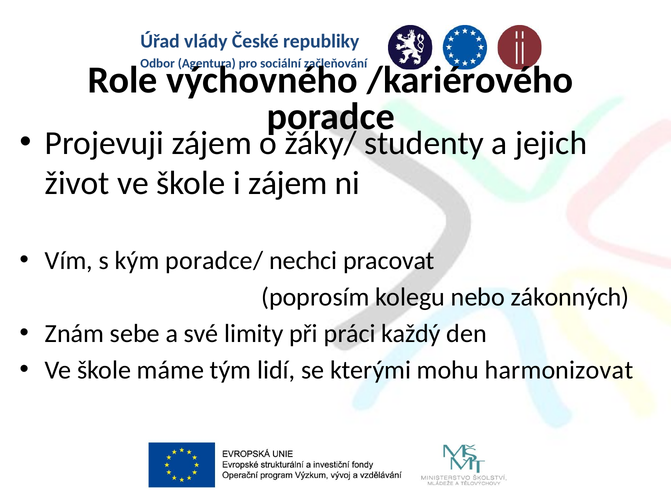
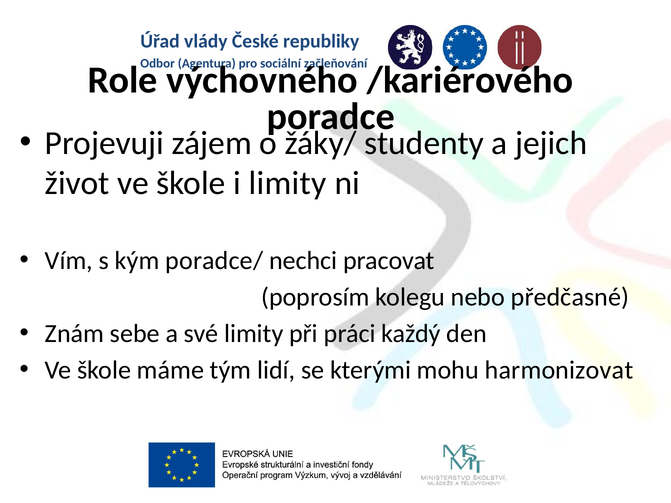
i zájem: zájem -> limity (288, 183)
zákonných: zákonných -> předčasné (570, 297)
